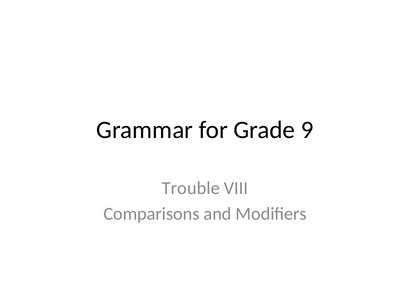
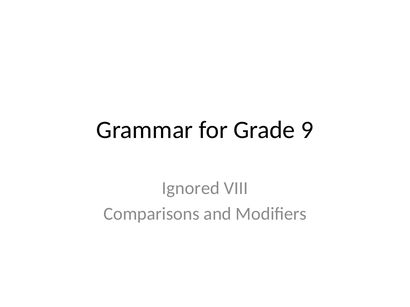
Trouble: Trouble -> Ignored (191, 189)
